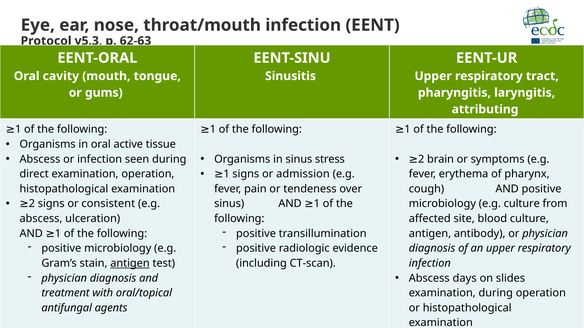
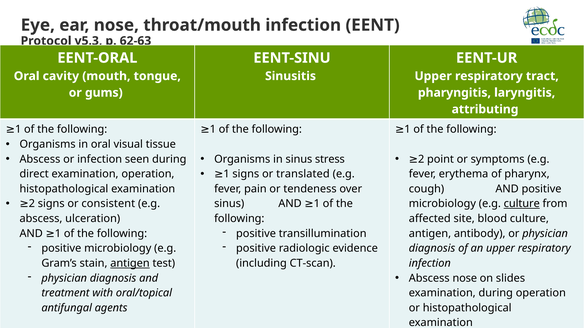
active: active -> visual (128, 144)
brain: brain -> point (440, 159)
admission: admission -> translated (303, 174)
culture underline: none -> present (522, 204)
Abscess days: days -> nose (465, 278)
